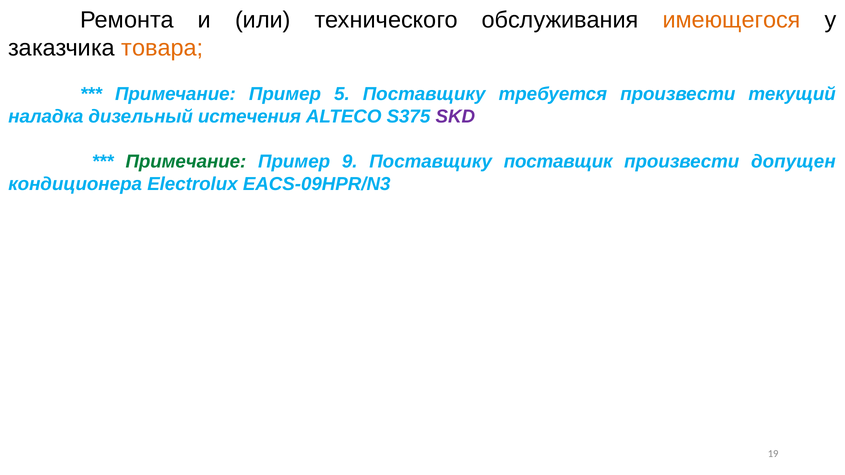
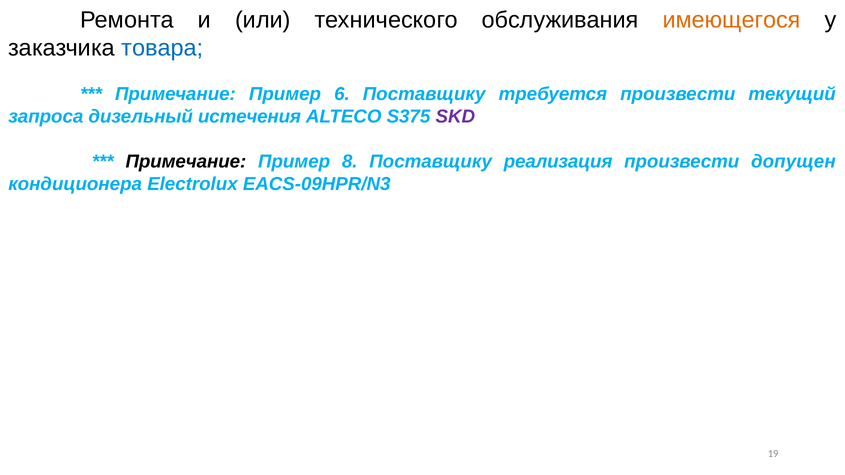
товара colour: orange -> blue (162, 48)
5: 5 -> 6 (342, 94)
наладка: наладка -> запроса (46, 117)
Примечание colour: green -> black (186, 162)
9: 9 -> 8 (350, 162)
поставщик: поставщик -> реализация (558, 162)
